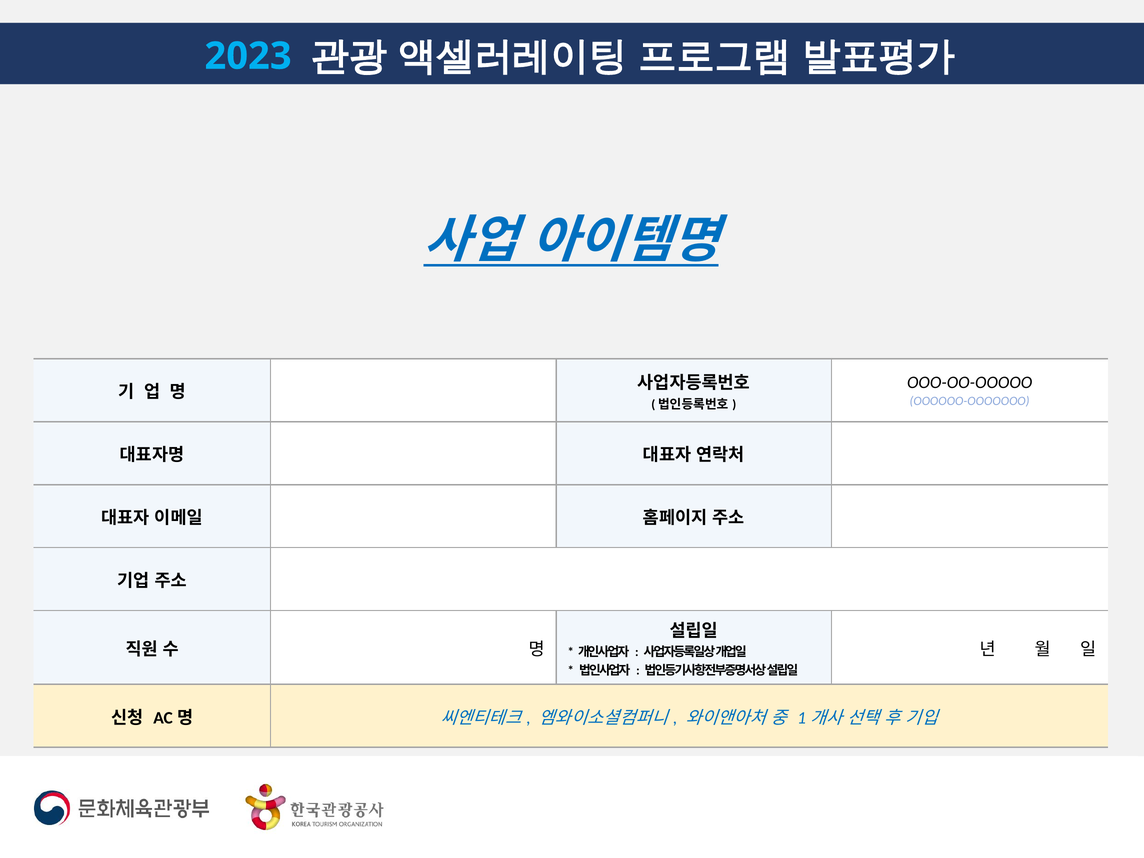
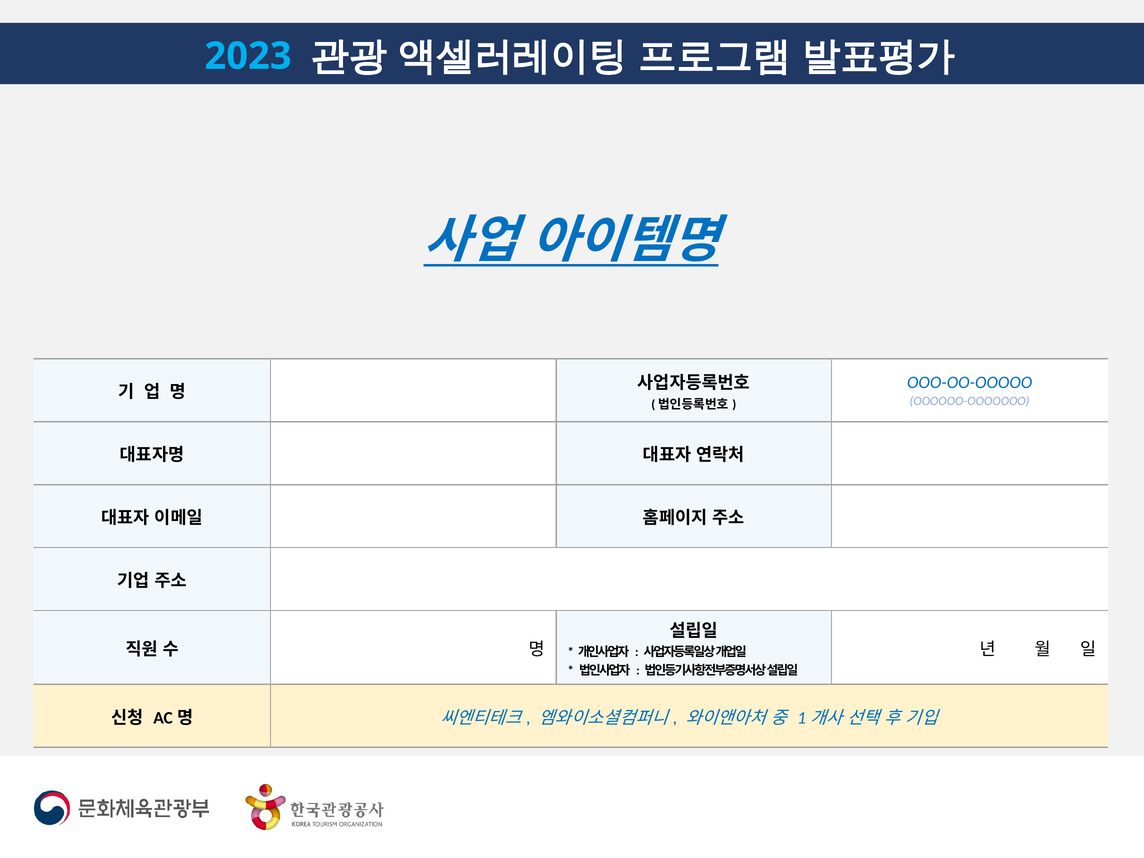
OOO-OO-OOOOO colour: black -> blue (970, 383)
